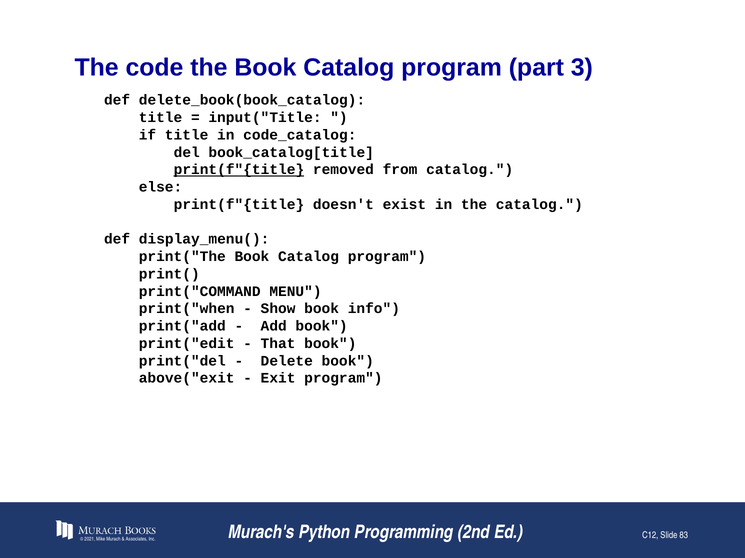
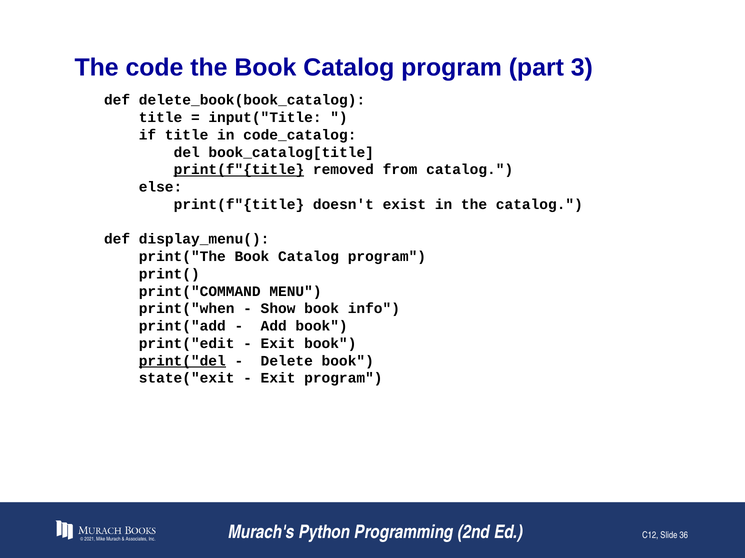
That: That -> Exit (278, 344)
print("del underline: none -> present (182, 361)
above("exit: above("exit -> state("exit (187, 379)
83: 83 -> 36 (684, 536)
